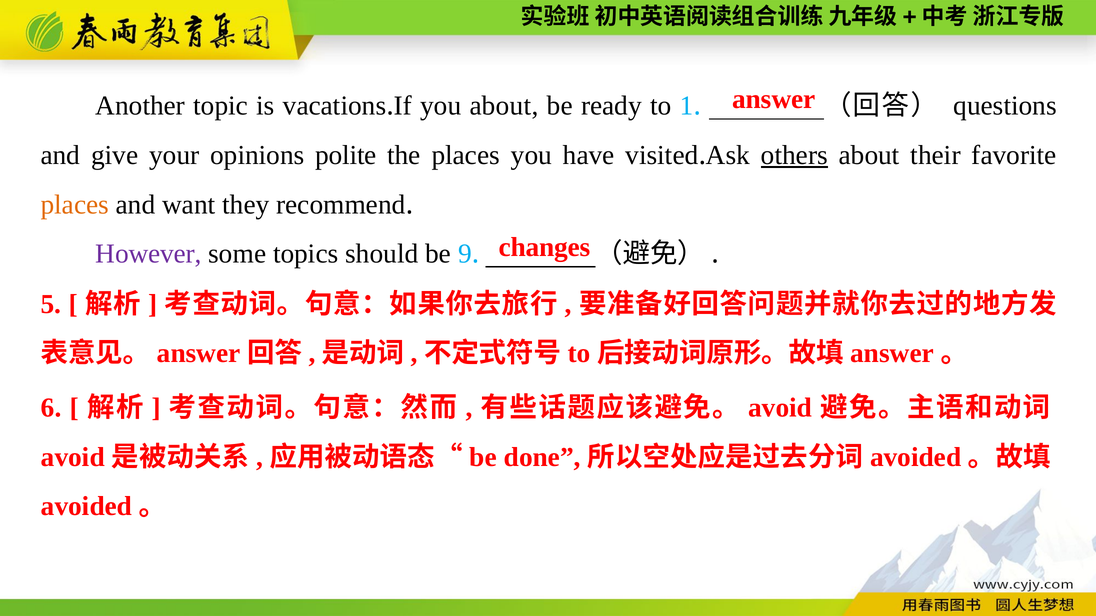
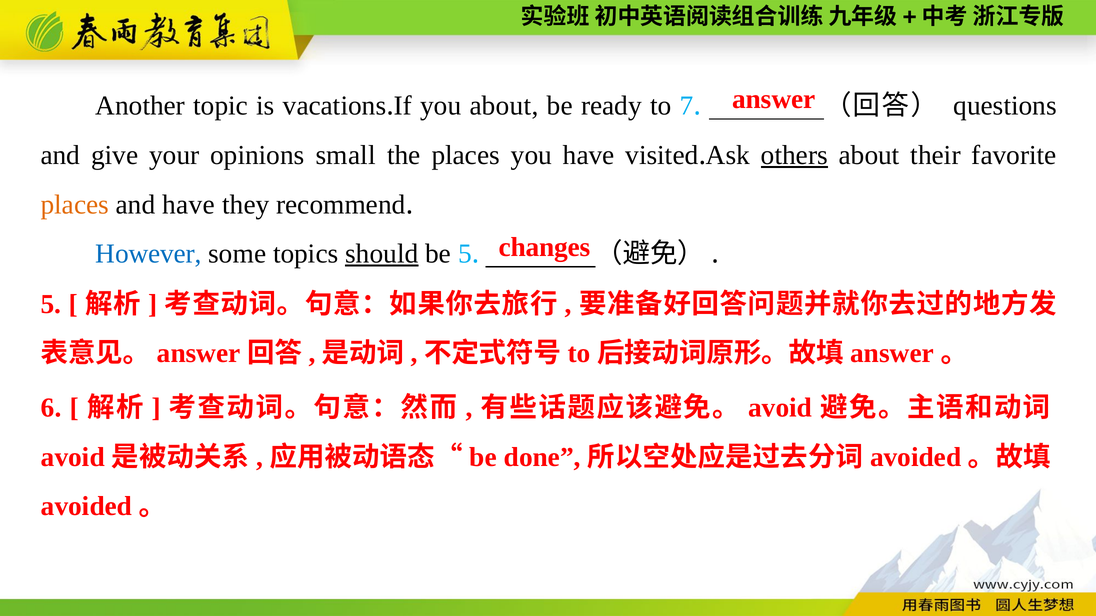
1: 1 -> 7 (687, 106)
polite: polite -> small (346, 155)
and want: want -> have (189, 205)
However colour: purple -> blue (149, 254)
should underline: none -> present (382, 254)
be 9: 9 -> 5 (465, 254)
